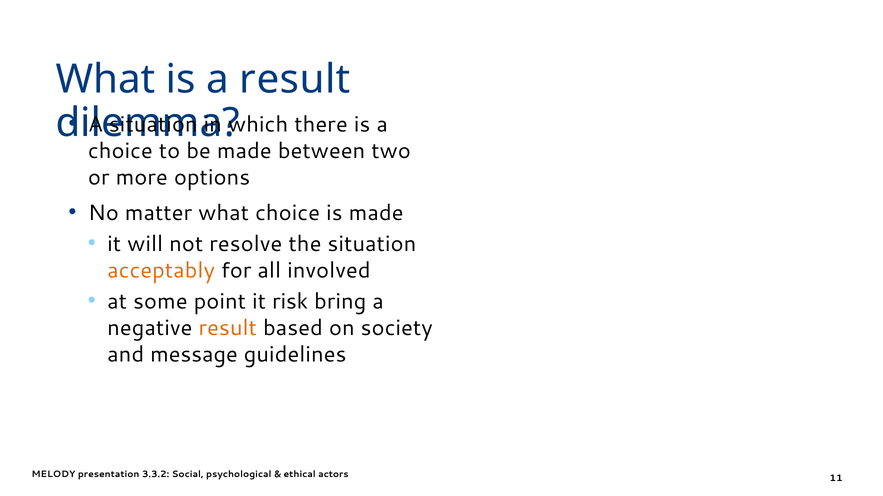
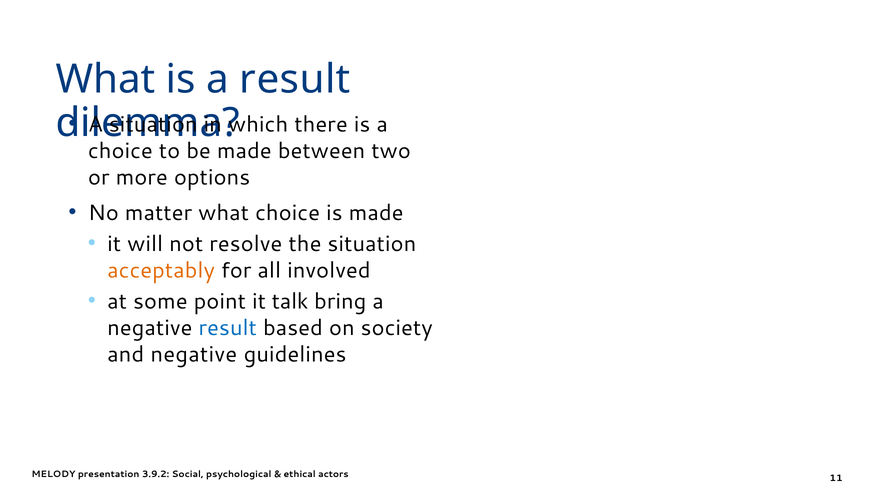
risk: risk -> talk (290, 302)
result colour: orange -> blue (228, 328)
and message: message -> negative (194, 355)
3.3.2: 3.3.2 -> 3.9.2 (156, 475)
